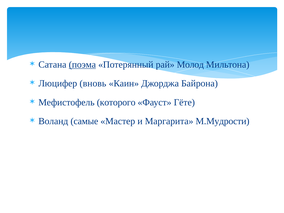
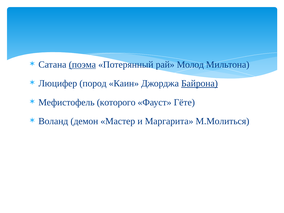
вновь: вновь -> пород (93, 83)
Байрона underline: none -> present (200, 83)
самые: самые -> демон (84, 121)
М.Мудрости: М.Мудрости -> М.Молиться (222, 121)
